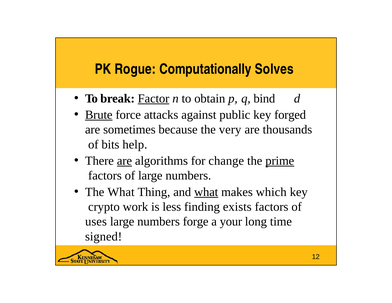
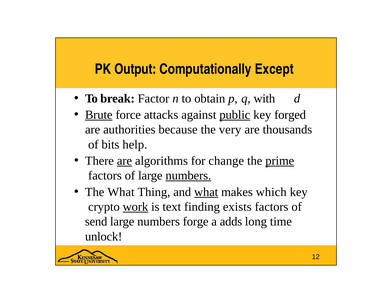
Rogue: Rogue -> Output (135, 69)
Solves: Solves -> Except (274, 69)
Factor underline: present -> none (154, 98)
bind: bind -> with (264, 98)
public underline: none -> present (235, 115)
sometimes: sometimes -> authorities (129, 130)
numbers underline: none -> present (188, 176)
work underline: none -> present (135, 207)
less: less -> text (172, 207)
uses: uses -> send (96, 222)
your: your -> adds (231, 222)
signed: signed -> unlock (104, 236)
